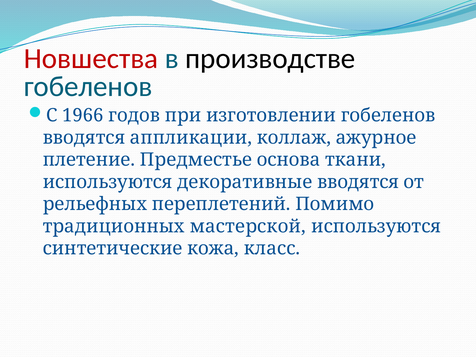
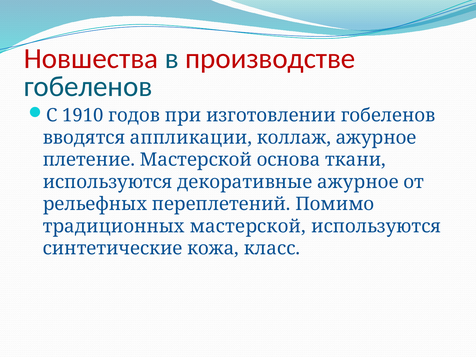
производстве colour: black -> red (270, 59)
1966: 1966 -> 1910 (83, 115)
плетение Предместье: Предместье -> Мастерской (196, 160)
декоративные вводятся: вводятся -> ажурное (358, 182)
